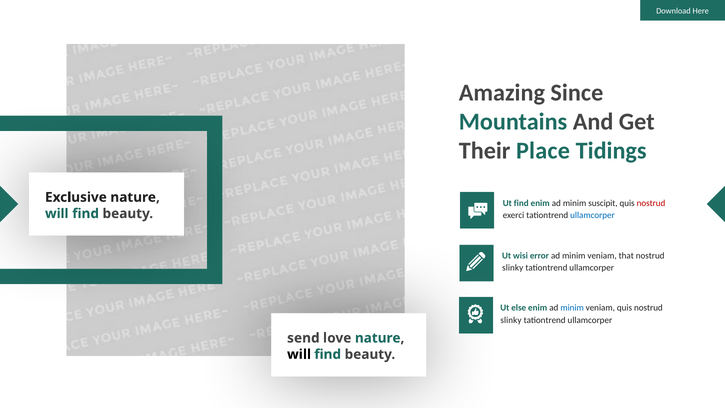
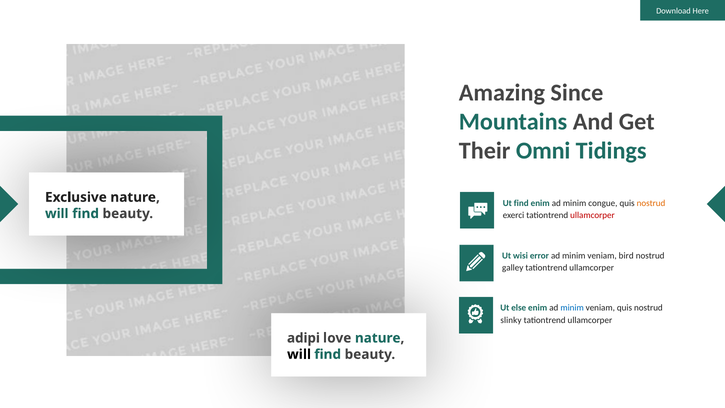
Place: Place -> Omni (543, 151)
suscipit: suscipit -> congue (603, 203)
nostrud colour: red -> orange (651, 203)
ullamcorper colour: blue -> red (592, 215)
that: that -> bird (626, 255)
slinky: slinky -> galley (513, 268)
send: send -> adipi (303, 338)
